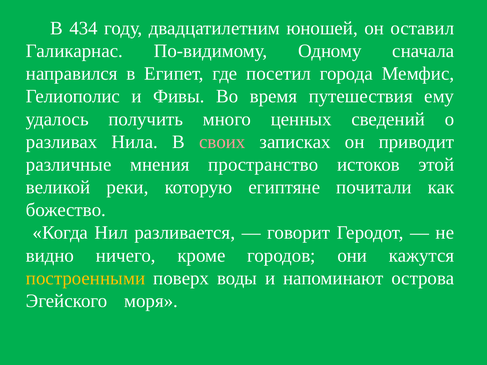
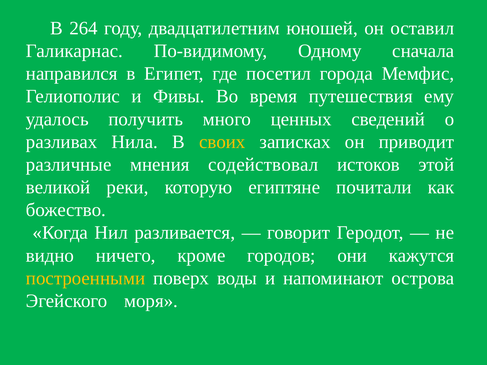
434: 434 -> 264 (84, 28)
своих colour: pink -> yellow (222, 142)
пространство: пространство -> содействовал (263, 165)
